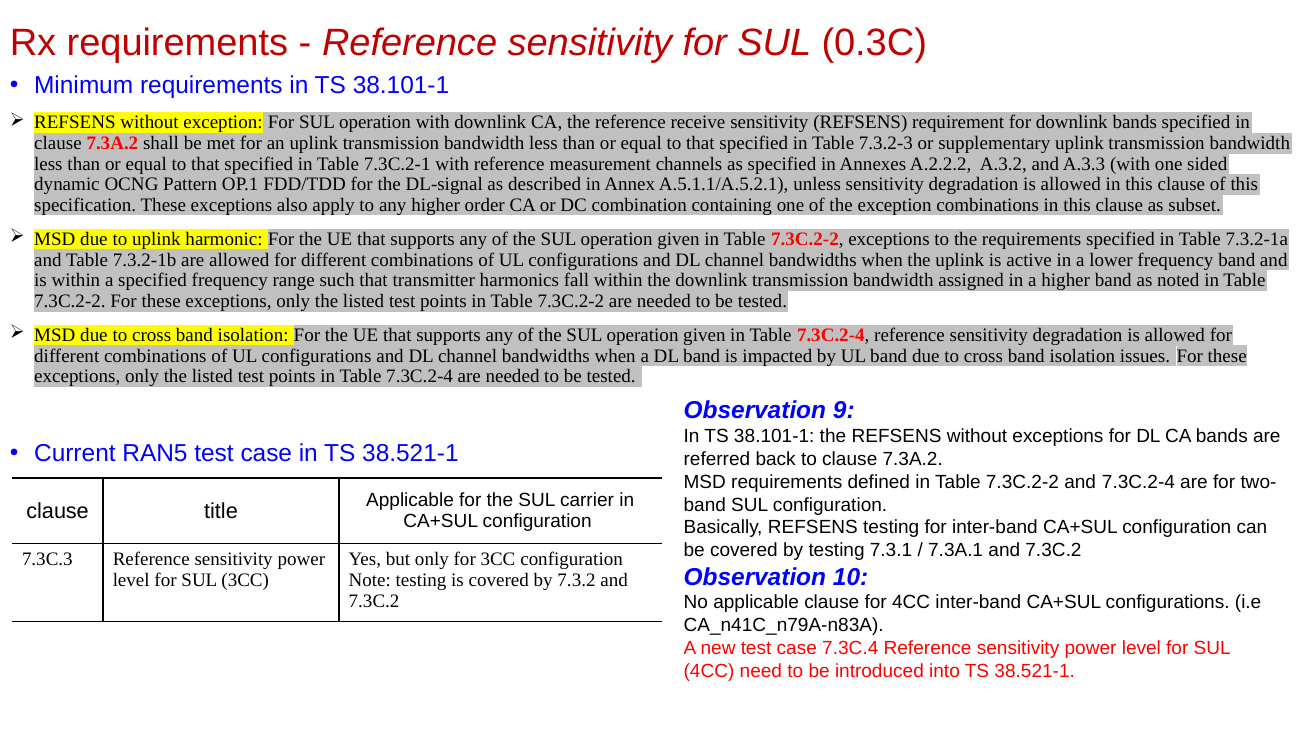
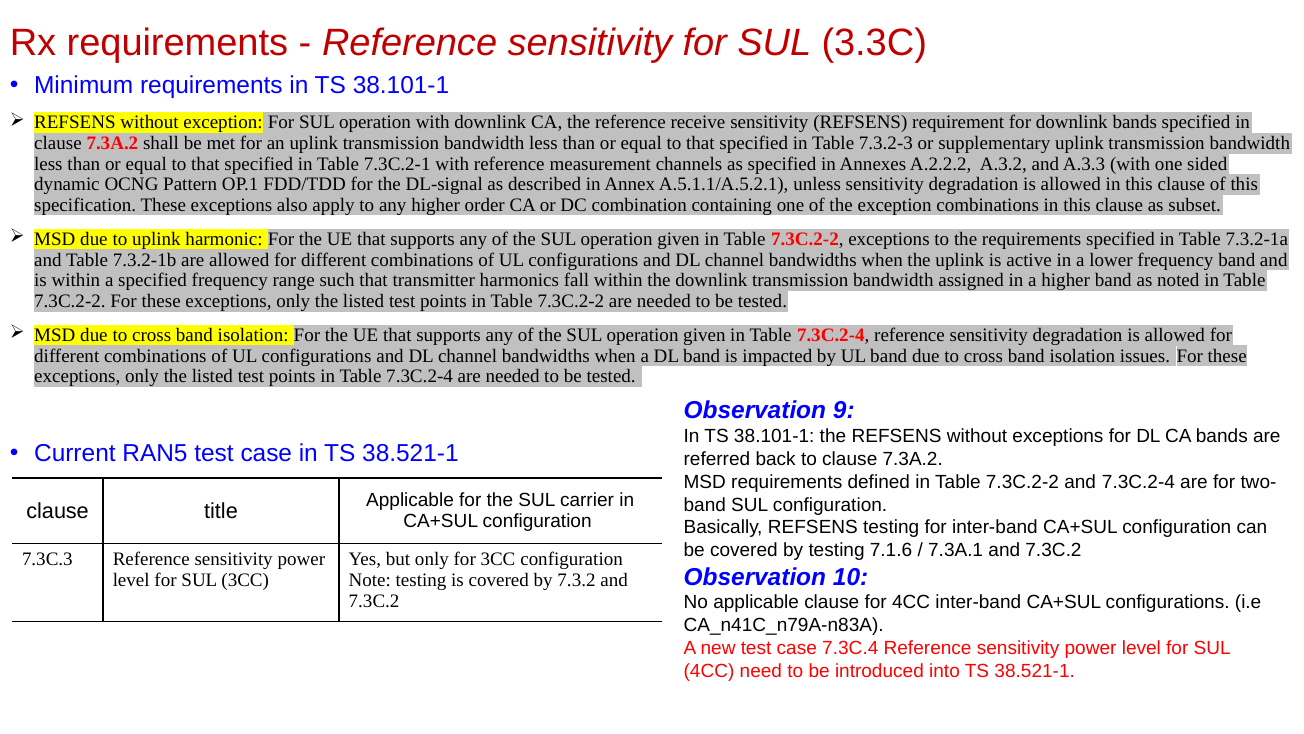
0.3C: 0.3C -> 3.3C (874, 43)
7.3.1: 7.3.1 -> 7.1.6 (891, 550)
